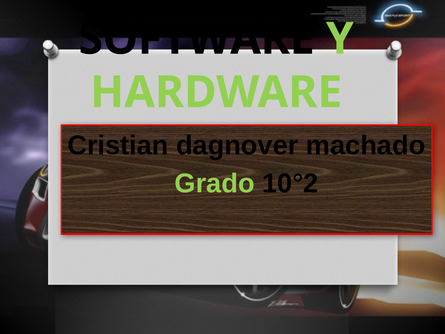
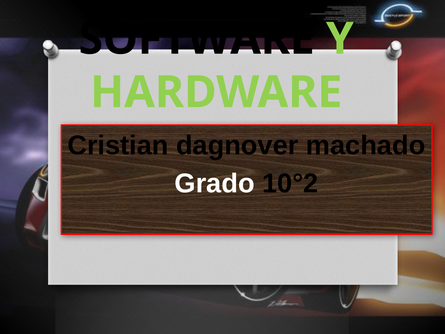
Grado colour: light green -> white (215, 183)
